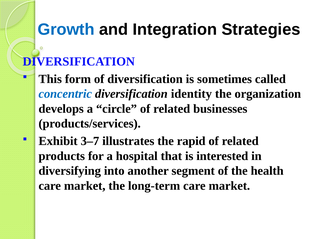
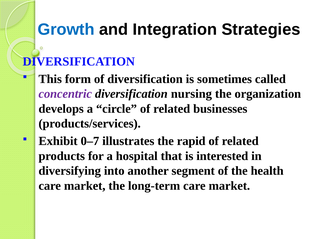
concentric colour: blue -> purple (65, 94)
identity: identity -> nursing (191, 94)
3–7: 3–7 -> 0–7 (90, 141)
